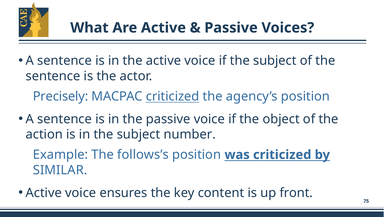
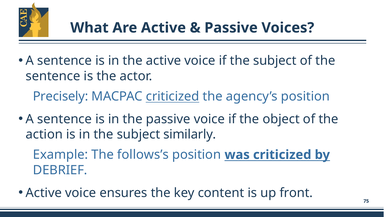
number: number -> similarly (190, 135)
SIMILAR: SIMILAR -> DEBRIEF (60, 170)
